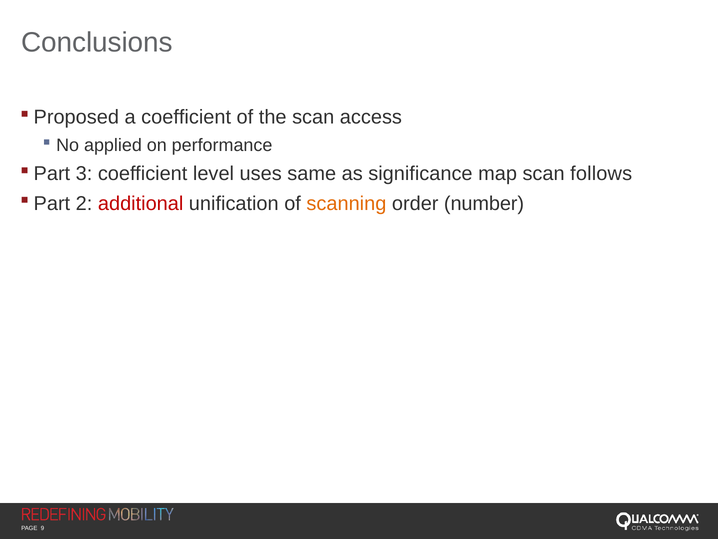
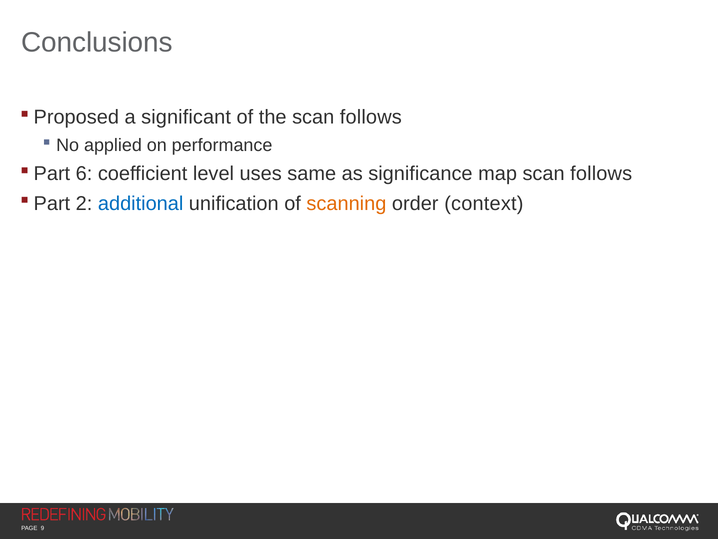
a coefficient: coefficient -> significant (186, 117)
the scan access: access -> follows (371, 117)
3: 3 -> 6 (84, 174)
additional colour: red -> blue (141, 203)
number: number -> context (484, 203)
